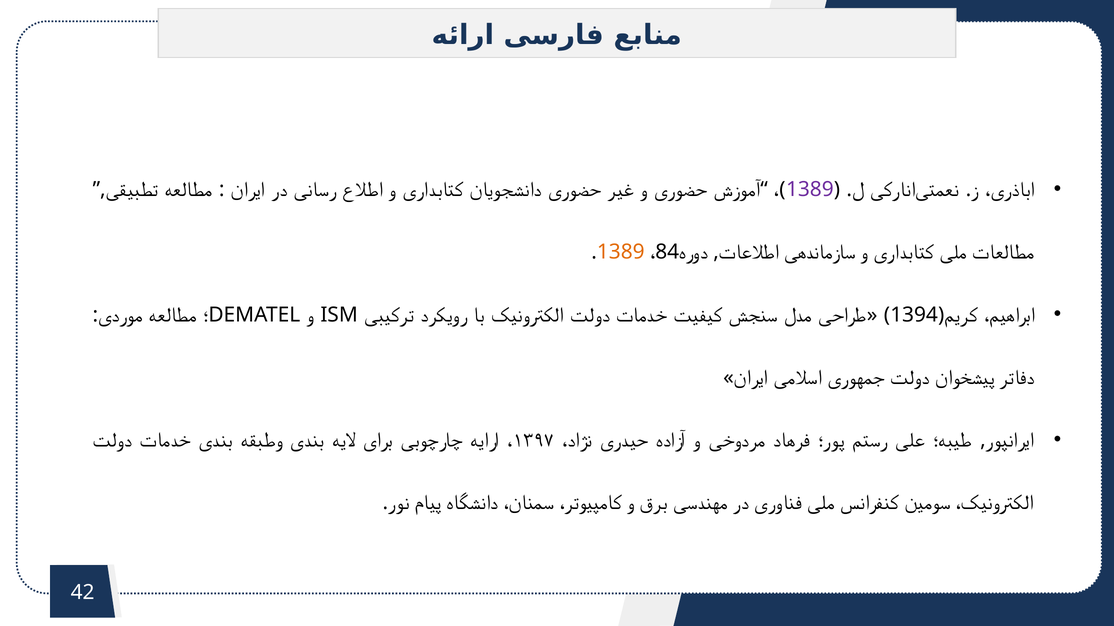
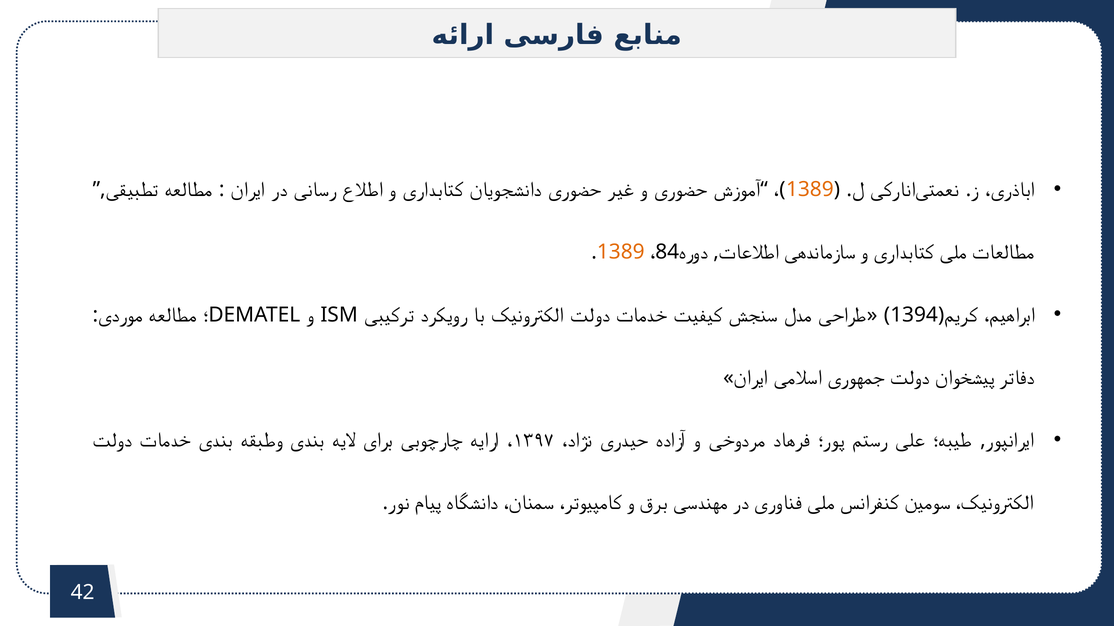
1389 colour: purple -> orange (810, 190)
